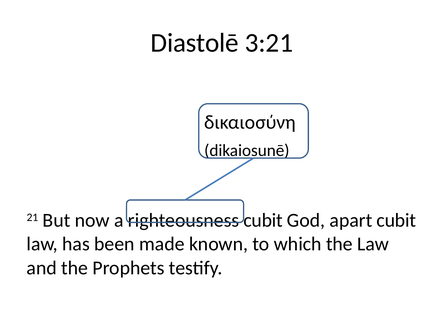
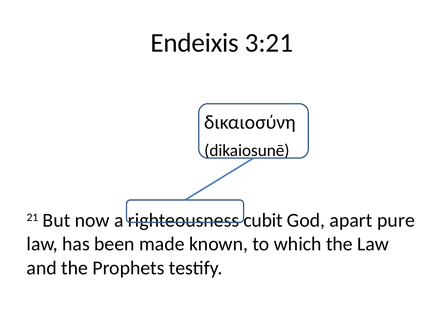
Diastolē: Diastolē -> Endeixis (195, 43)
apart cubit: cubit -> pure (396, 220)
